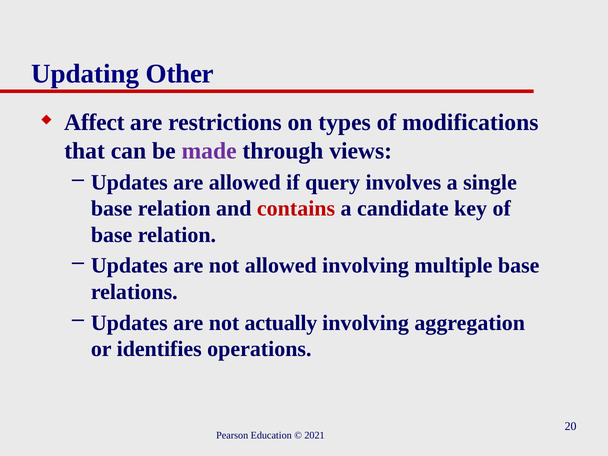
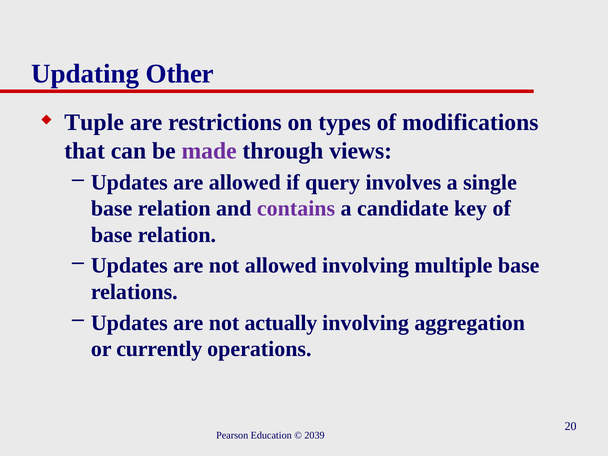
Affect: Affect -> Tuple (94, 122)
contains colour: red -> purple (296, 209)
identifies: identifies -> currently (159, 349)
2021: 2021 -> 2039 (315, 435)
